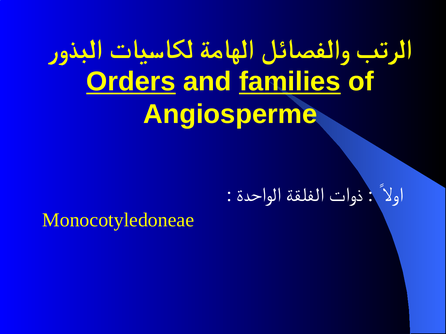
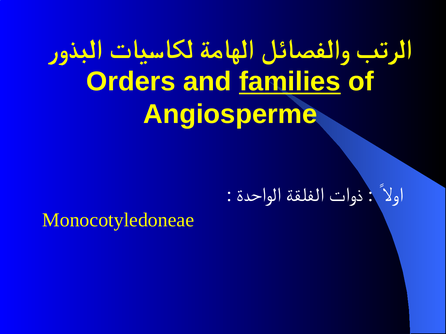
Orders underline: present -> none (131, 82)
